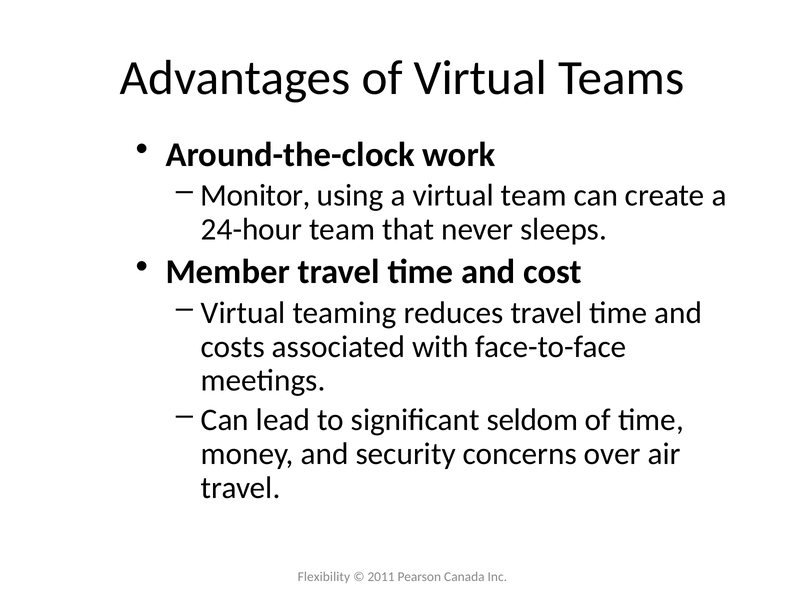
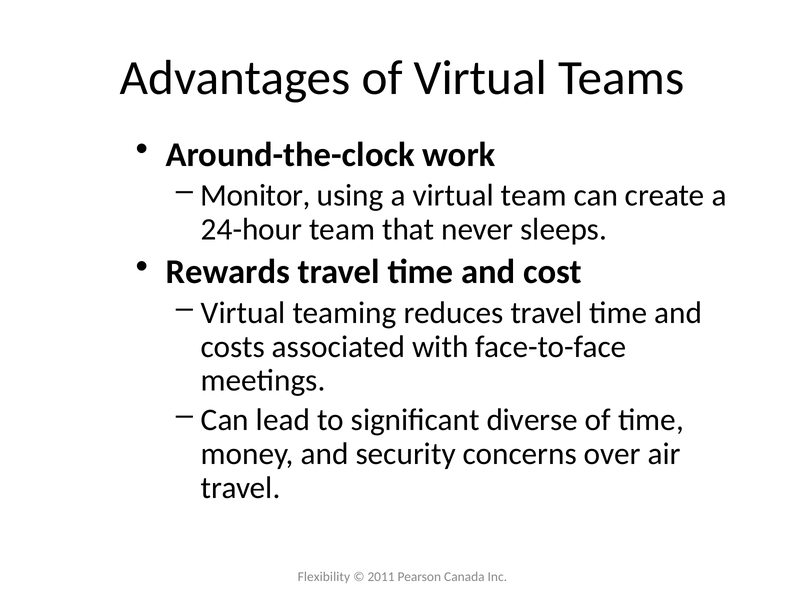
Member: Member -> Rewards (228, 272)
seldom: seldom -> diverse (532, 420)
